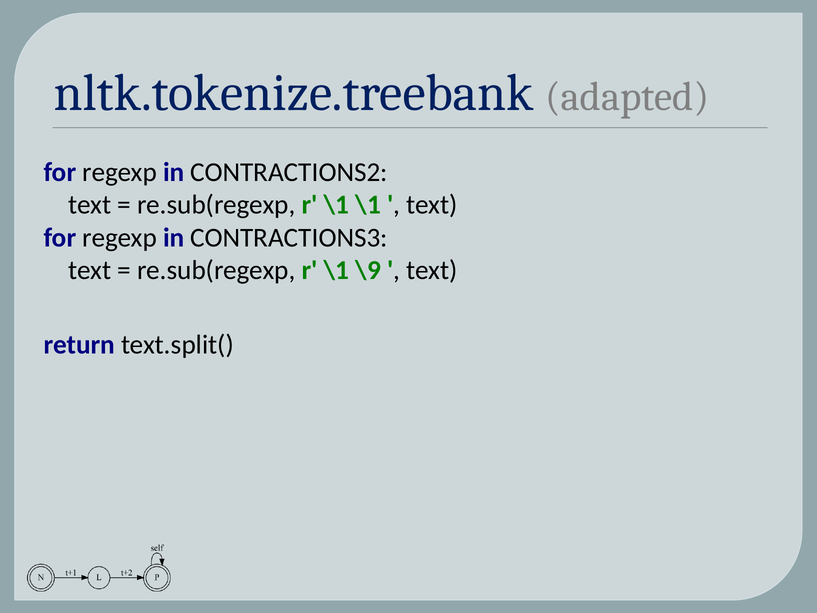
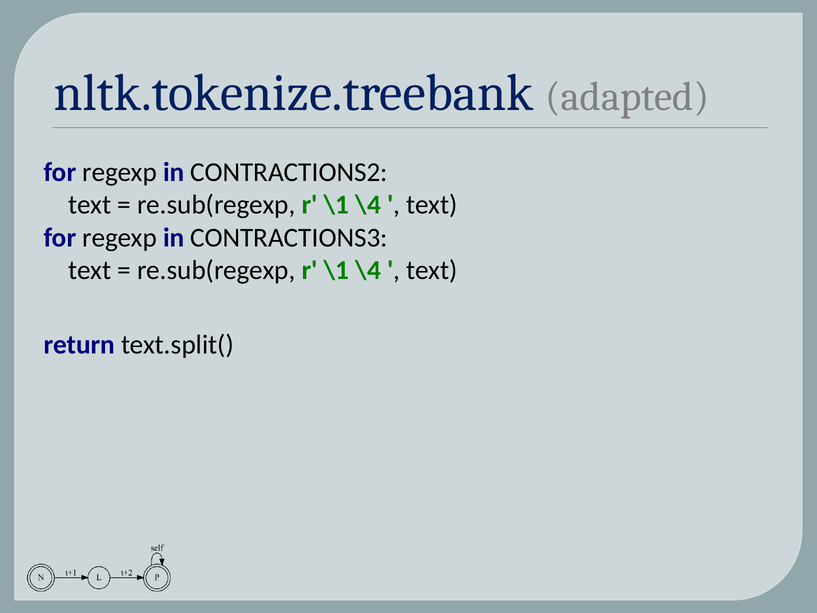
\1: \1 -> \4 (368, 205)
\9: \9 -> \4 (368, 270)
